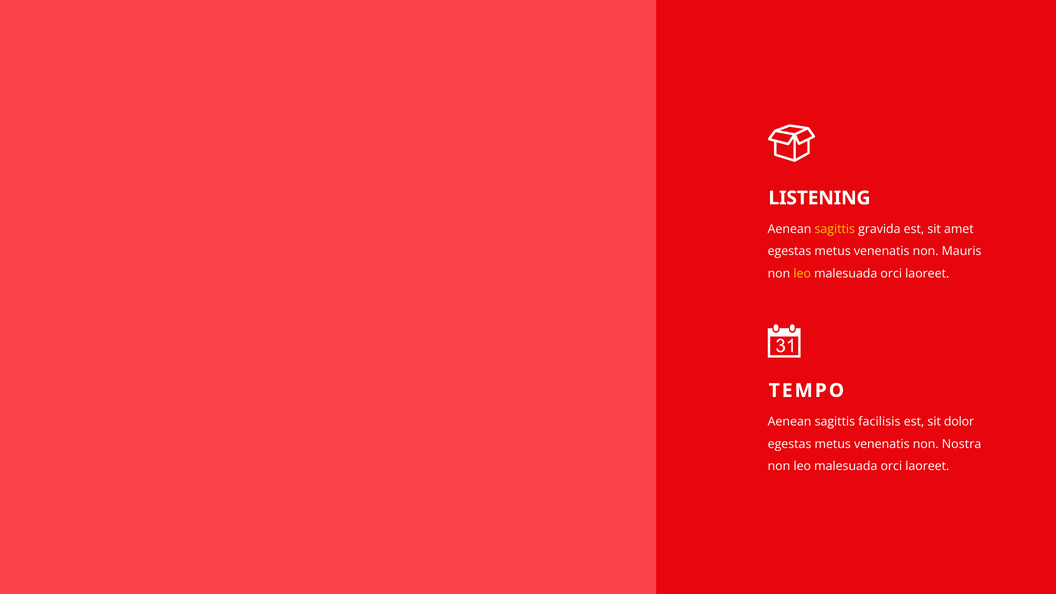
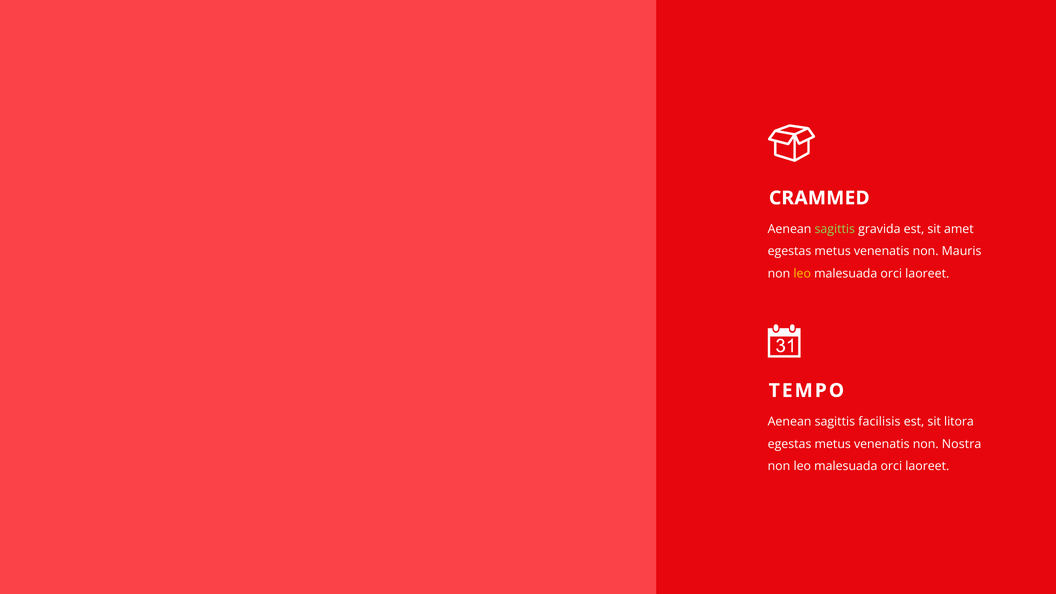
LISTENING: LISTENING -> CRAMMED (819, 198)
sagittis colour: yellow -> light green (835, 229)
dolor: dolor -> litora (959, 422)
